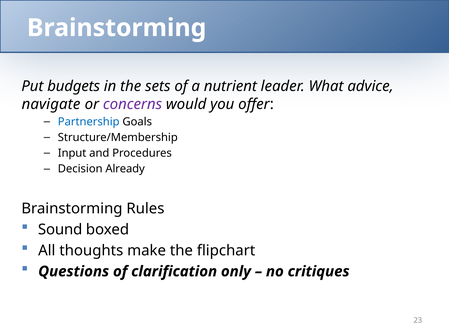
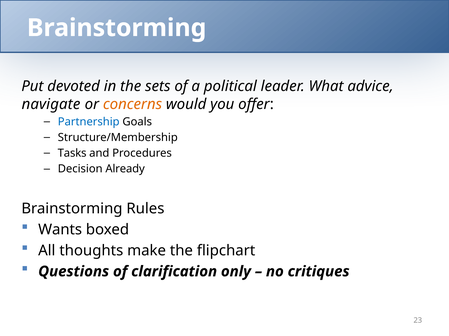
budgets: budgets -> devoted (74, 86)
nutrient: nutrient -> political (230, 86)
concerns colour: purple -> orange (132, 104)
Input: Input -> Tasks (72, 154)
Sound: Sound -> Wants (60, 230)
